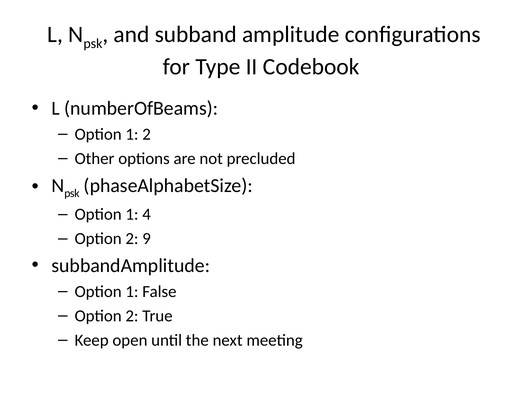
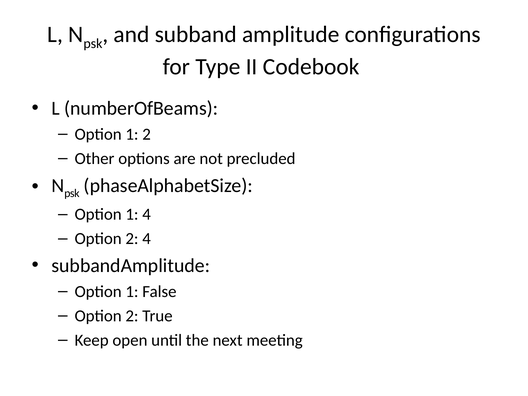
2 9: 9 -> 4 (147, 239)
